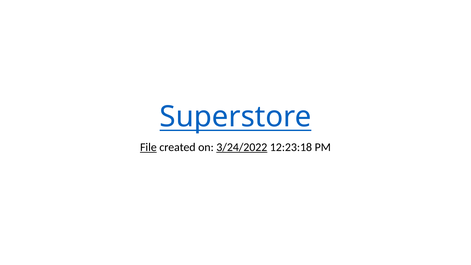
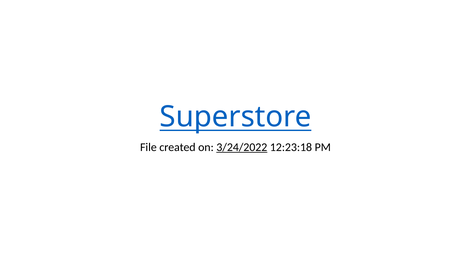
File underline: present -> none (148, 147)
